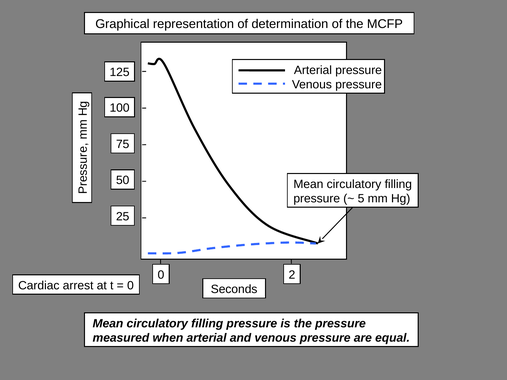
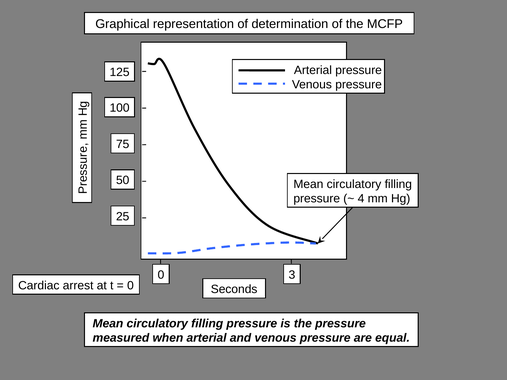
5: 5 -> 4 (361, 199)
2: 2 -> 3 (292, 275)
